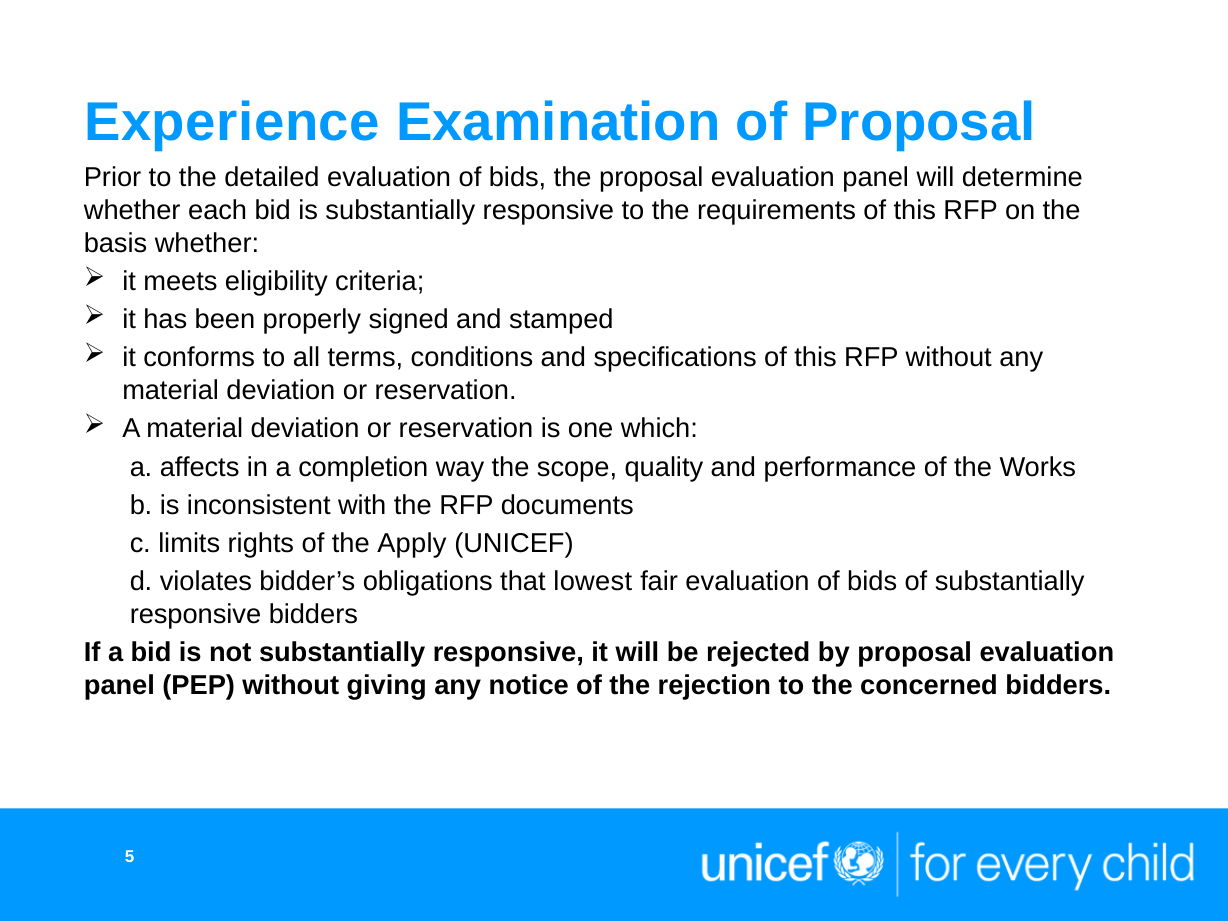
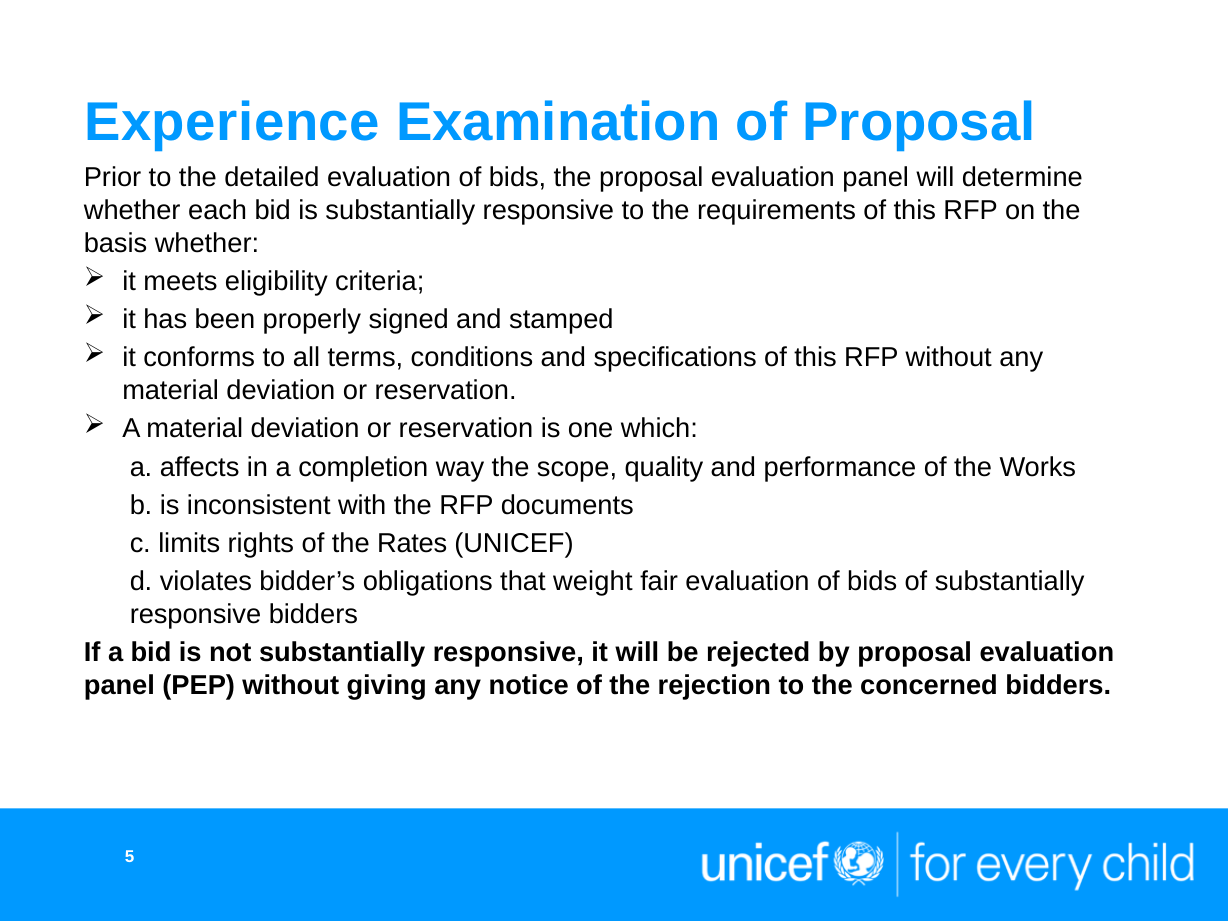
Apply: Apply -> Rates (412, 543)
lowest: lowest -> weight (593, 582)
